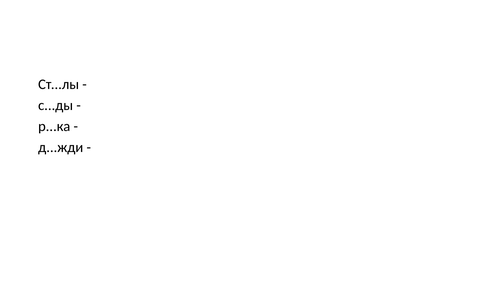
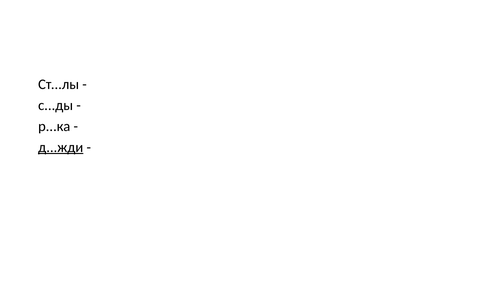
д...жди underline: none -> present (61, 147)
